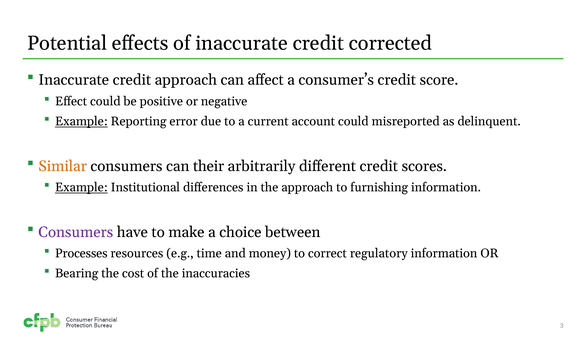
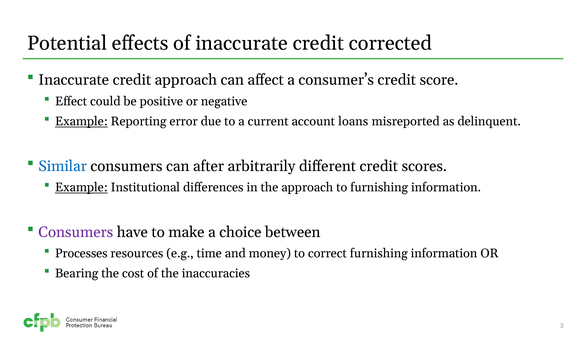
account could: could -> loans (353, 121)
Similar colour: orange -> blue (63, 166)
their: their -> after (209, 166)
correct regulatory: regulatory -> furnishing (379, 254)
